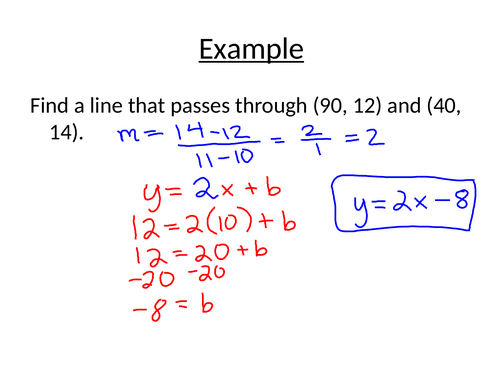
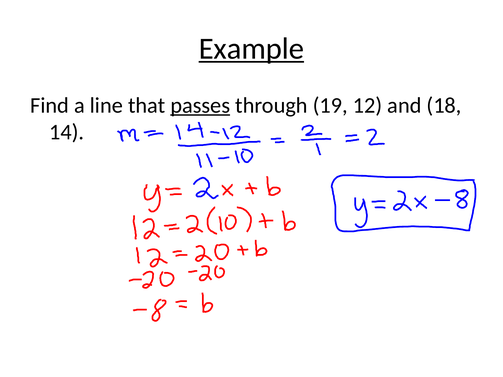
passes underline: none -> present (200, 106)
90: 90 -> 19 (330, 106)
40: 40 -> 18 (444, 106)
